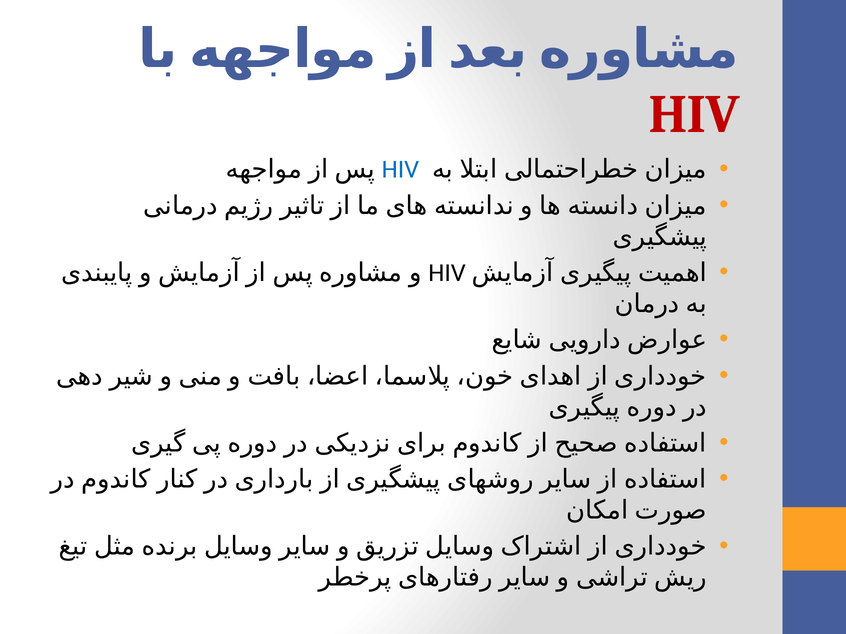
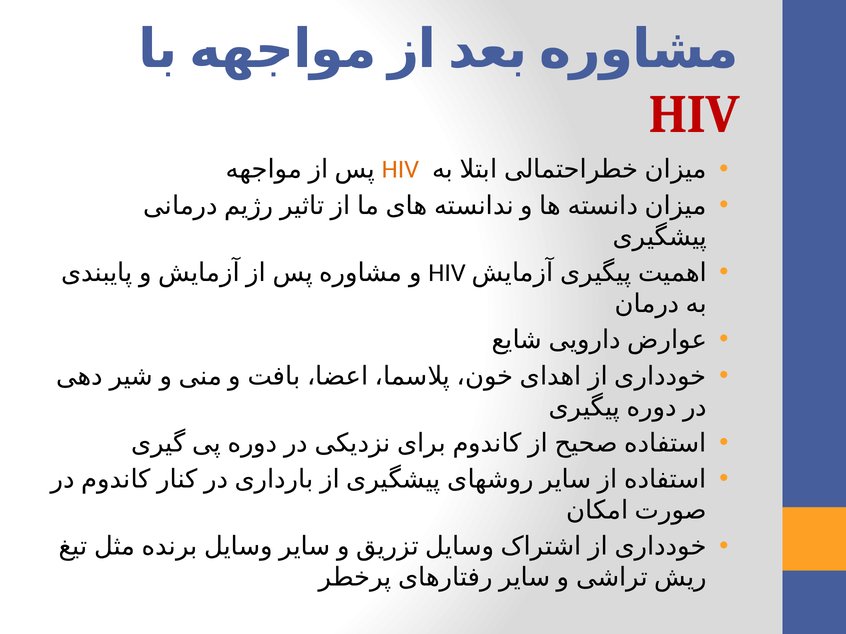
HIV colour: blue -> orange (400, 170)
